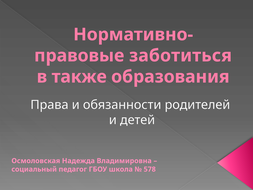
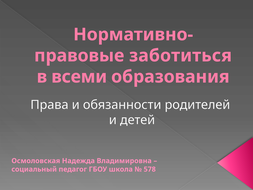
также: также -> всеми (79, 77)
